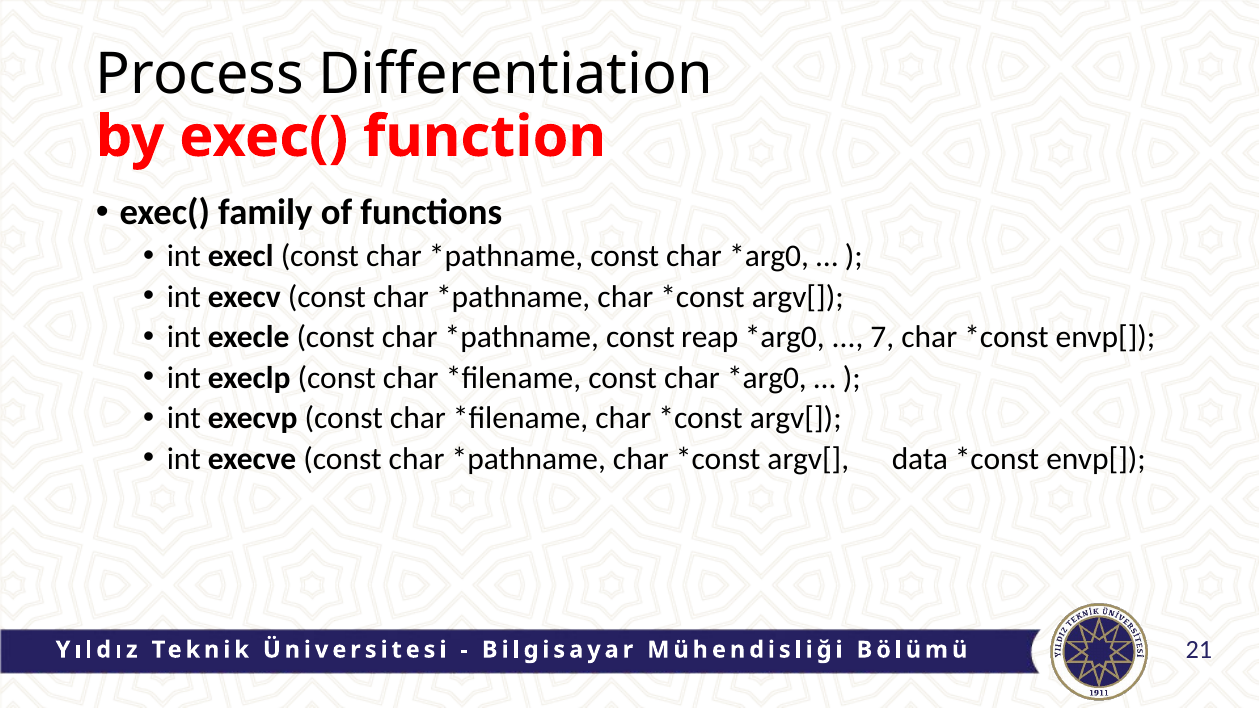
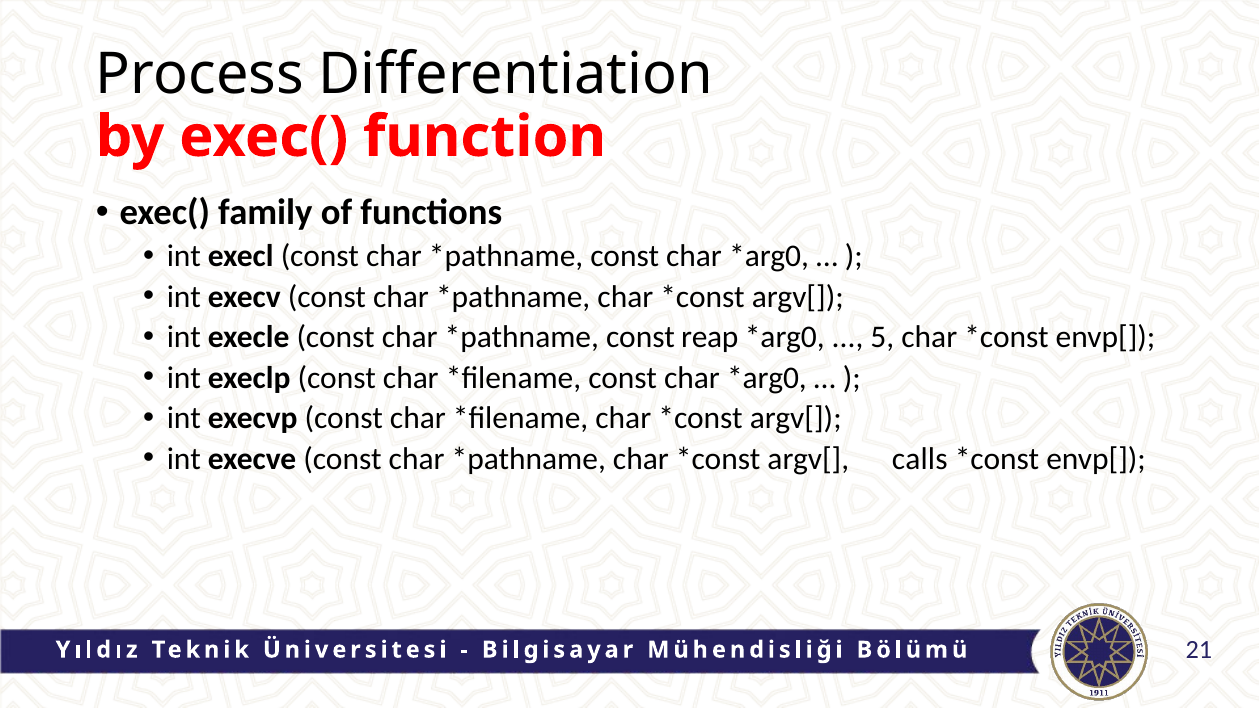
7: 7 -> 5 (882, 337)
data: data -> calls (920, 459)
